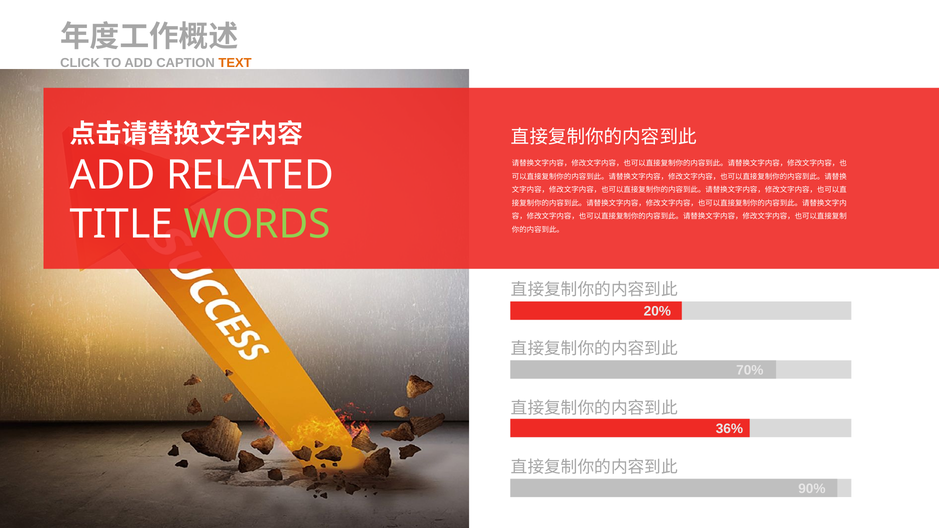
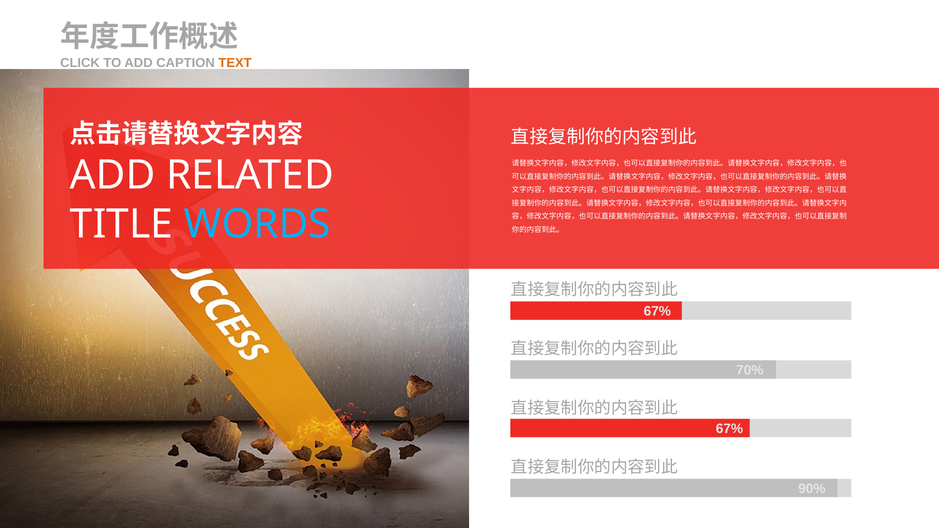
WORDS colour: light green -> light blue (257, 224)
20%: 20% -> 67% (657, 311)
36%: 36% -> 67% (729, 429)
